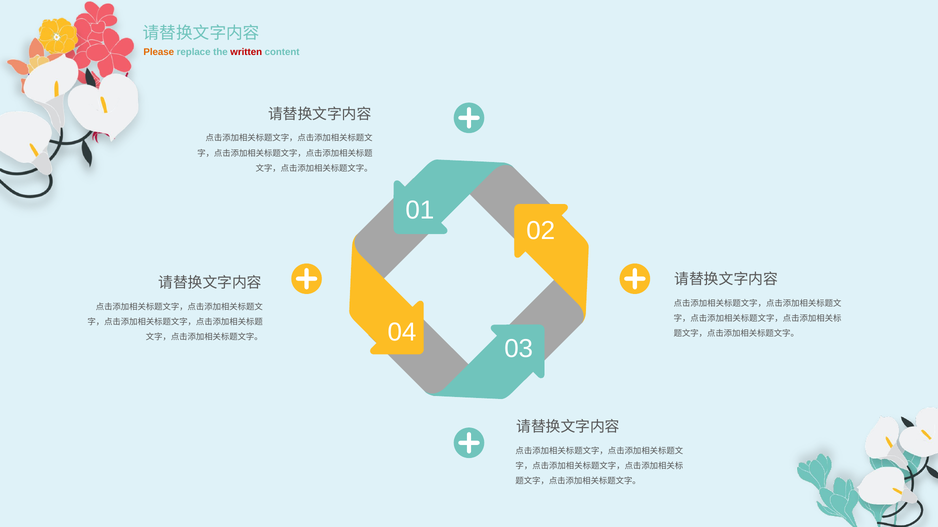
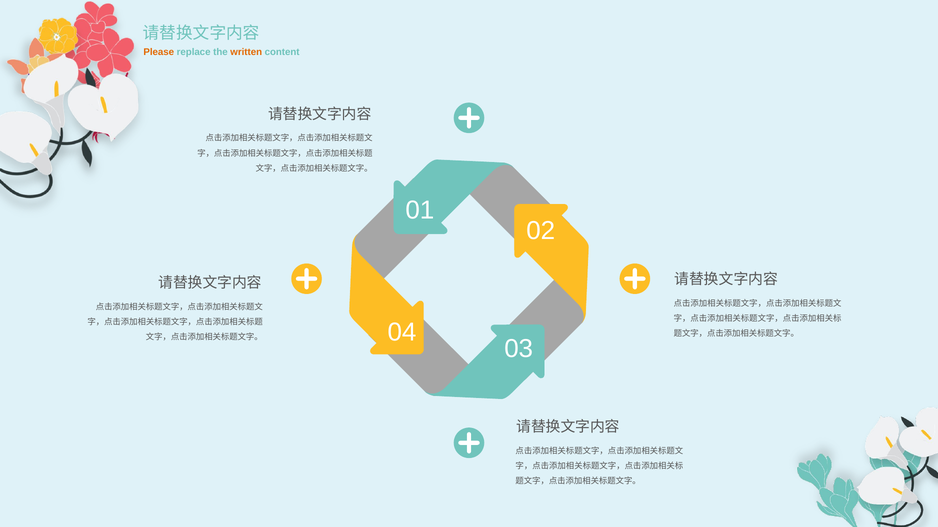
written colour: red -> orange (246, 52)
